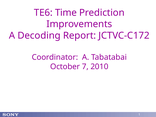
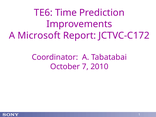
Decoding: Decoding -> Microsoft (39, 36)
